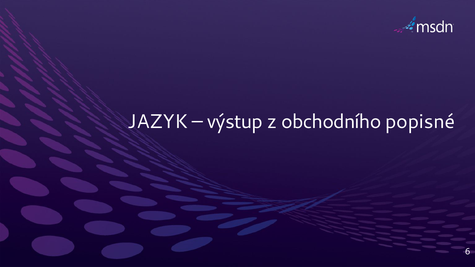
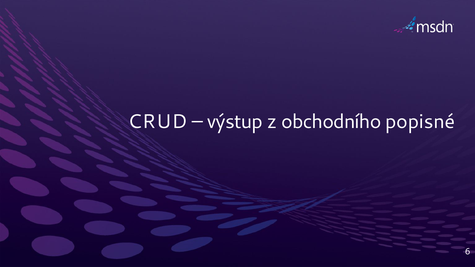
JAZYK: JAZYK -> CRUD (158, 122)
